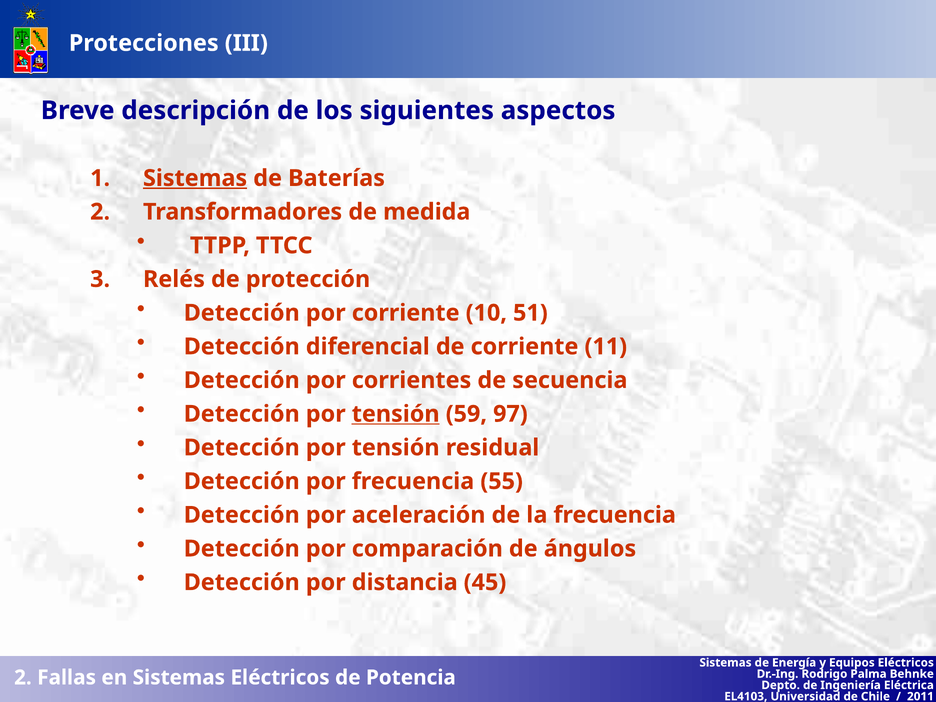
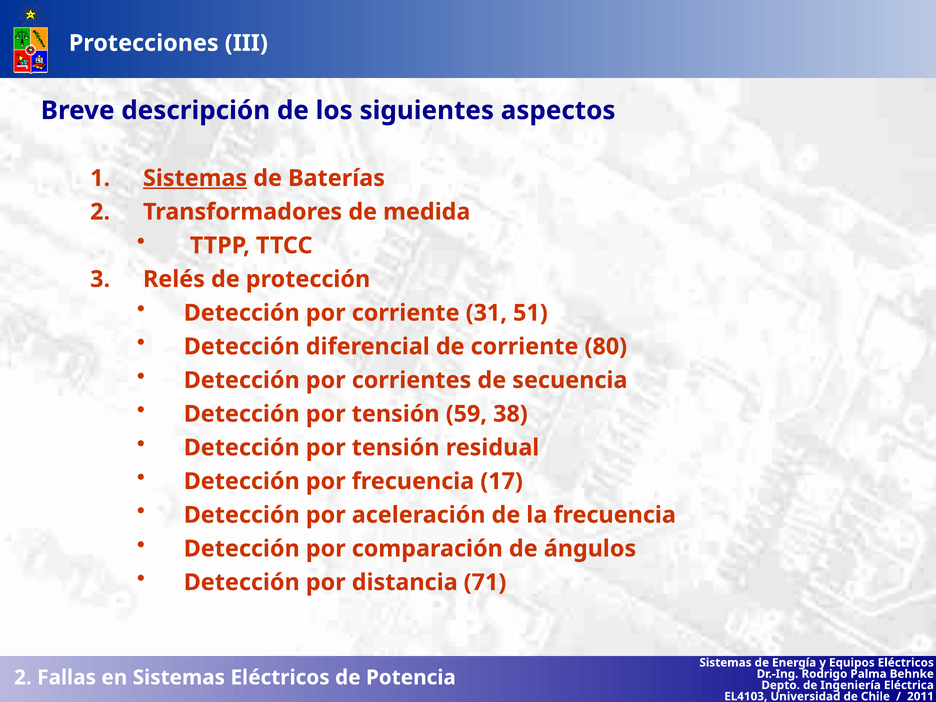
10: 10 -> 31 (486, 313)
11: 11 -> 80 (606, 347)
tensión underline: present -> none (396, 414)
97: 97 -> 38 (510, 414)
55: 55 -> 17 (502, 481)
45: 45 -> 71 (485, 582)
